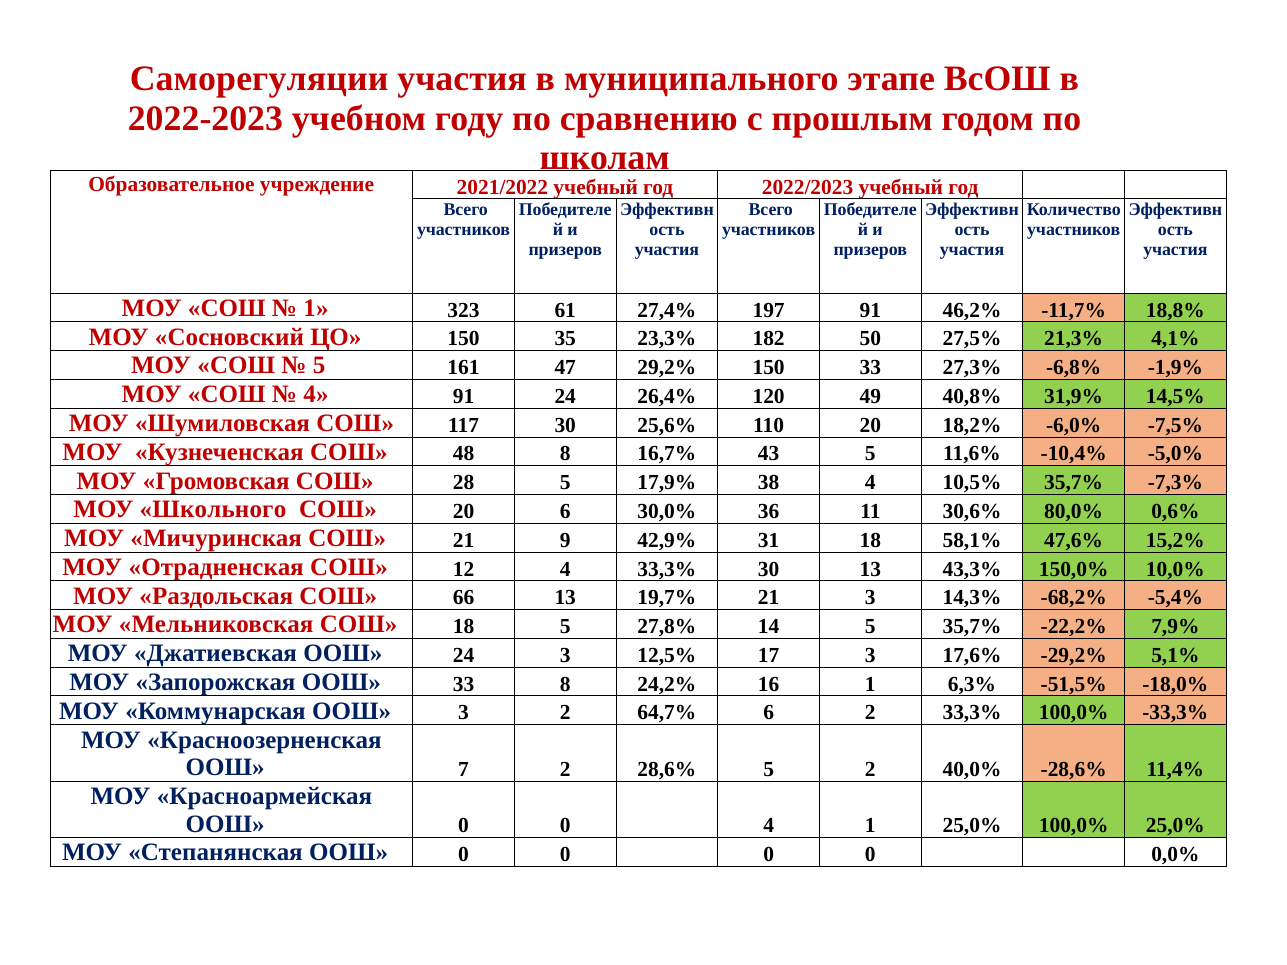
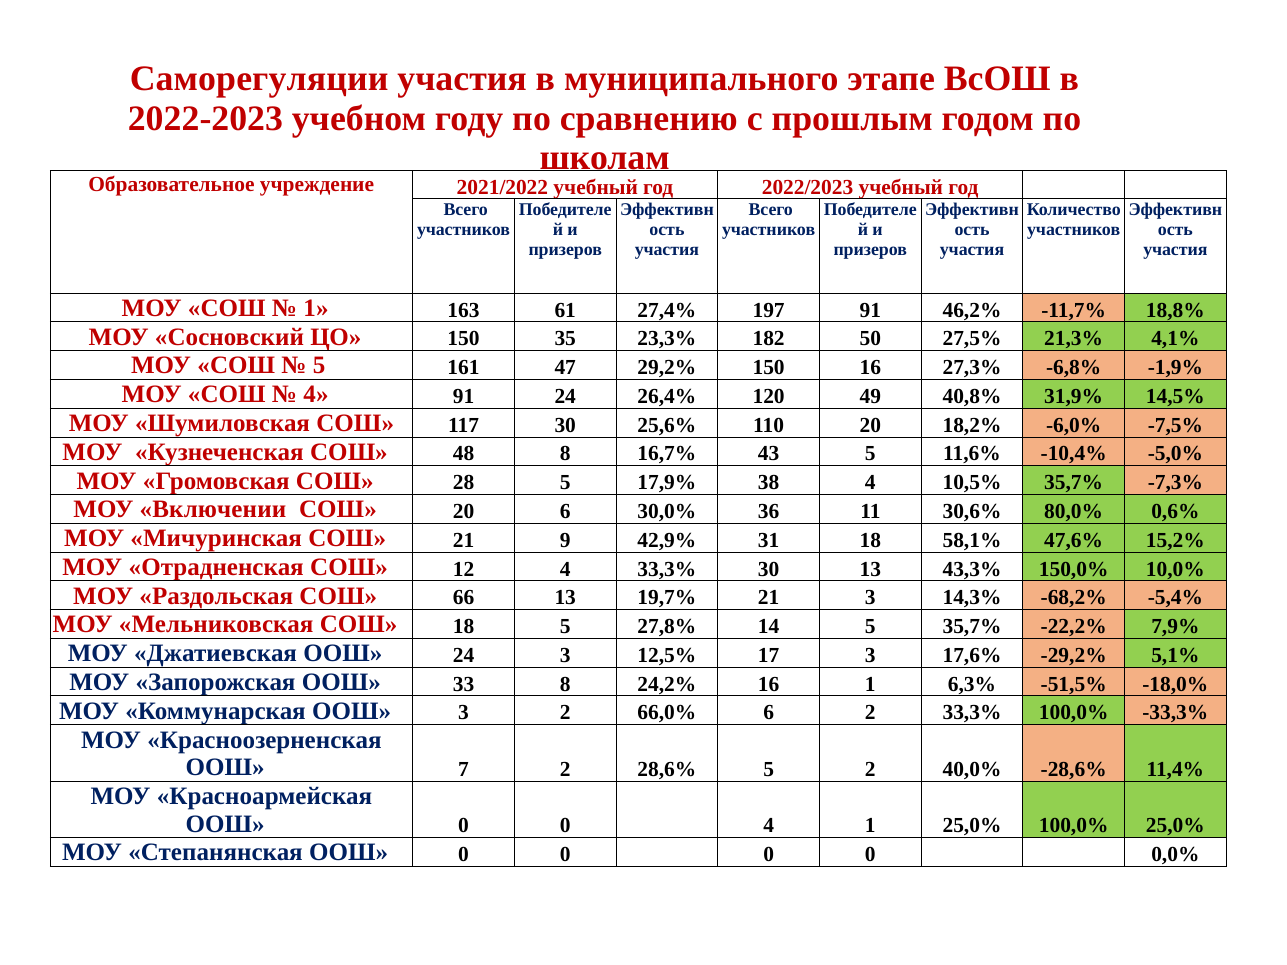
323: 323 -> 163 (464, 310)
150 33: 33 -> 16 (870, 368)
Школьного: Школьного -> Включении (213, 510)
64,7%: 64,7% -> 66,0% (667, 713)
